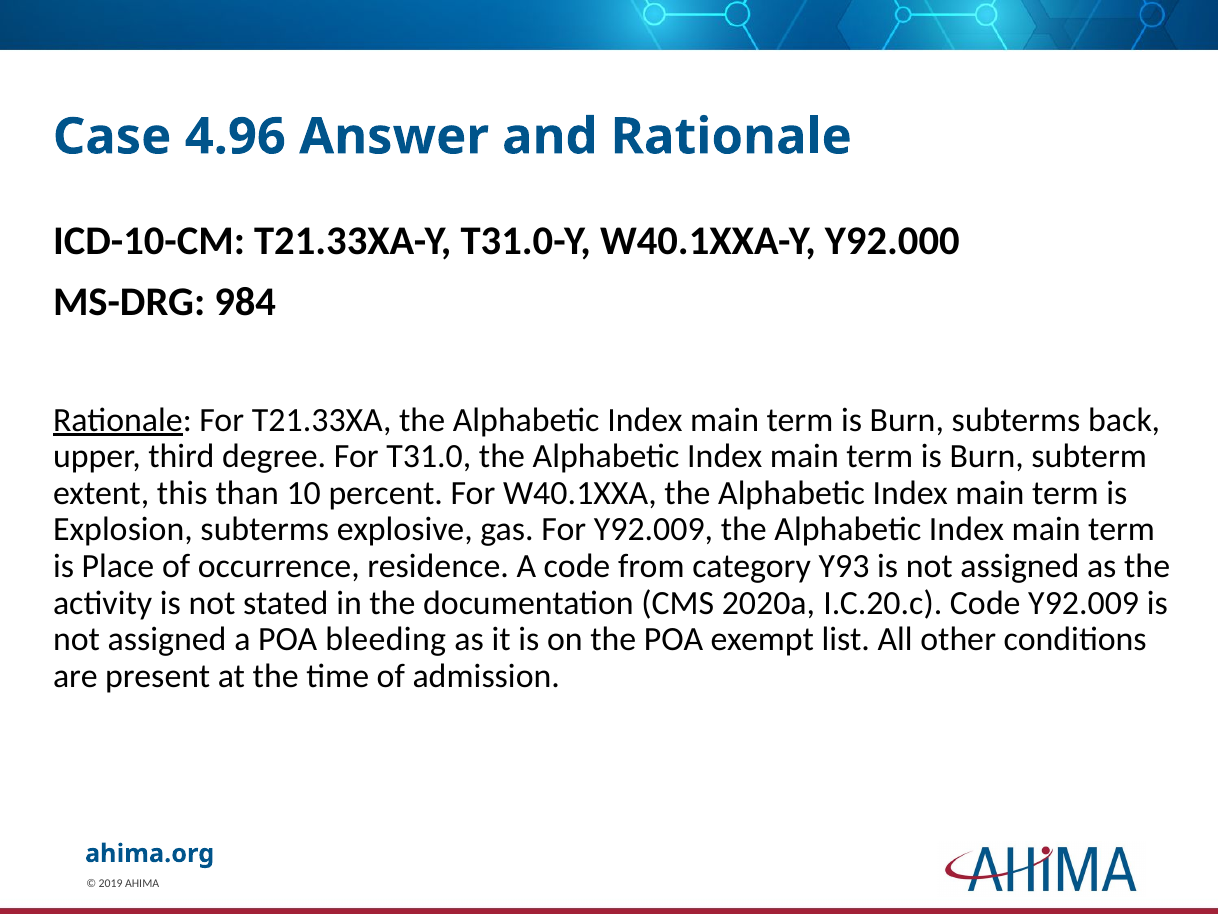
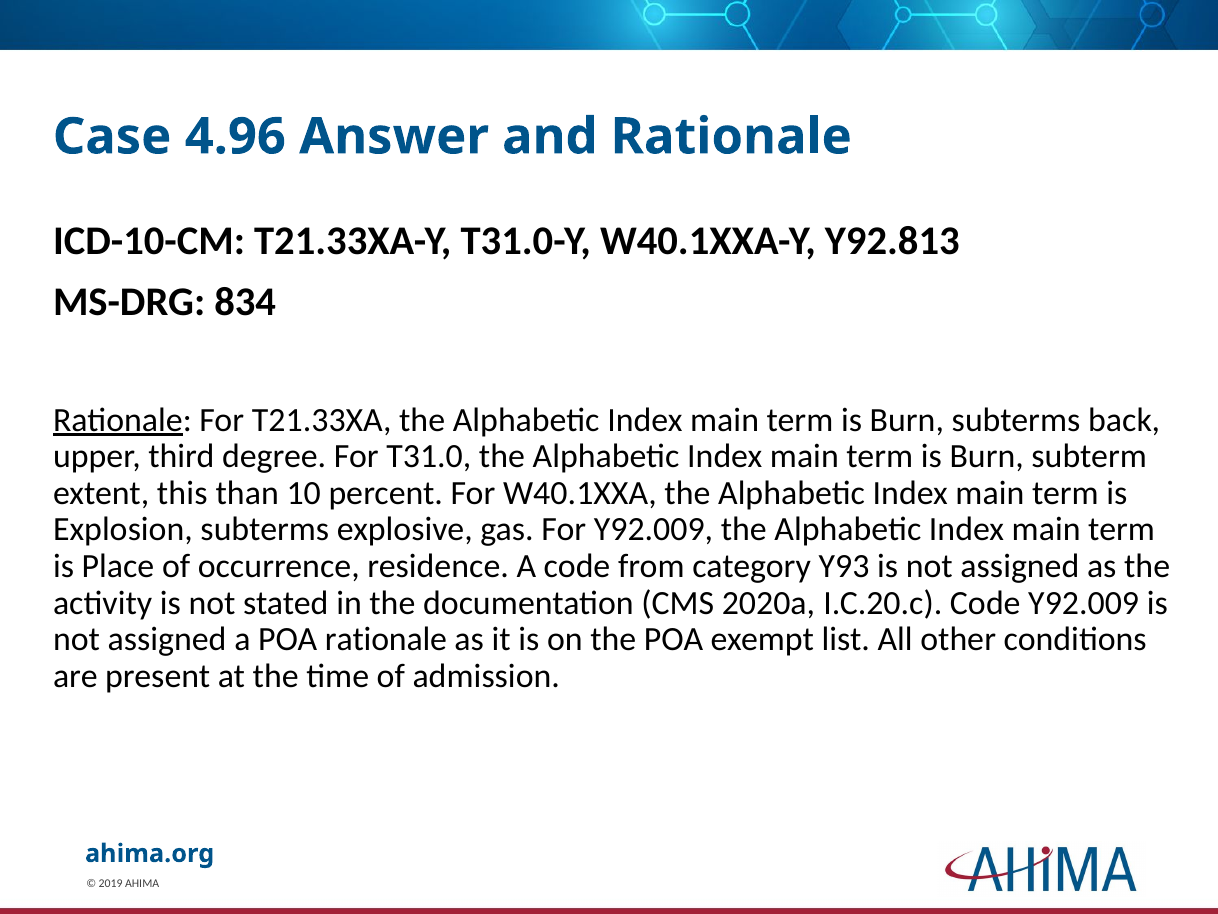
Y92.000: Y92.000 -> Y92.813 (892, 241)
984: 984 -> 834 (245, 302)
POA bleeding: bleeding -> rationale (386, 639)
